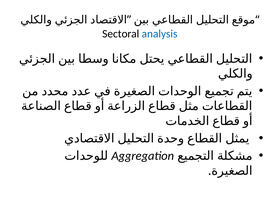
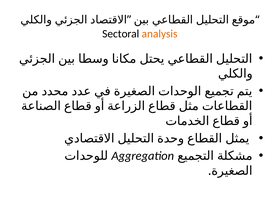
analysis colour: blue -> orange (160, 34)
